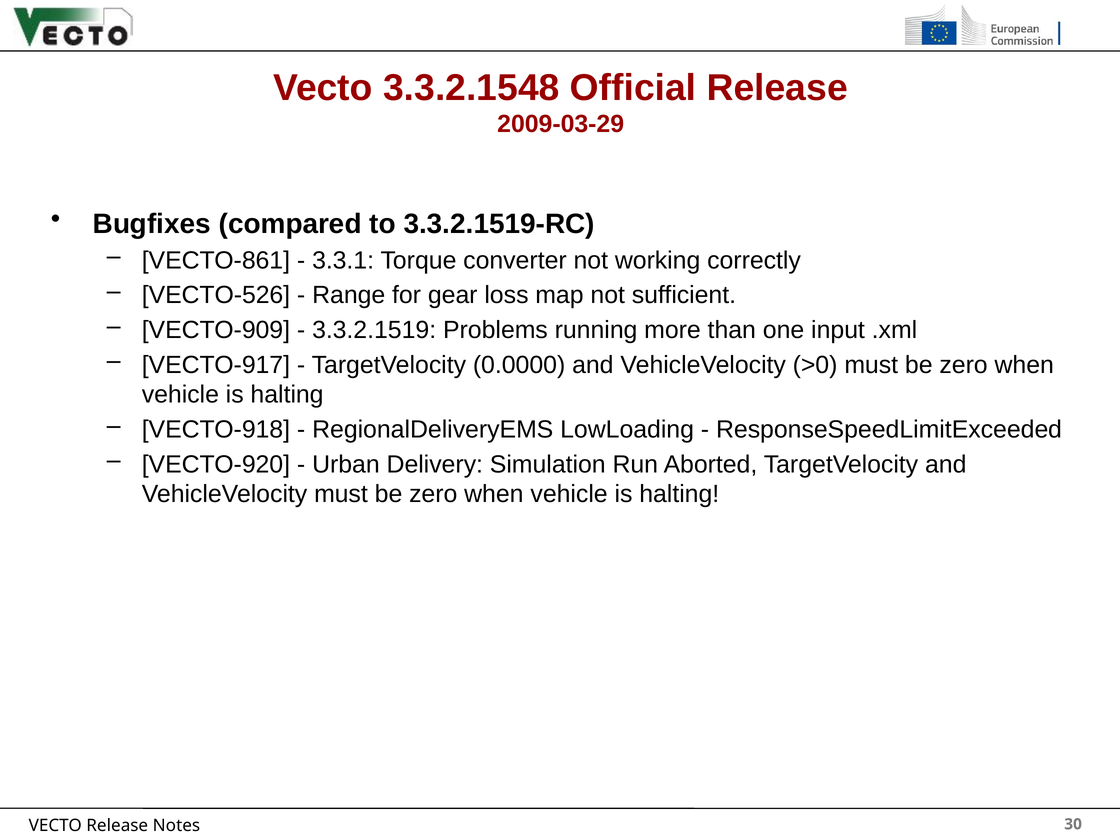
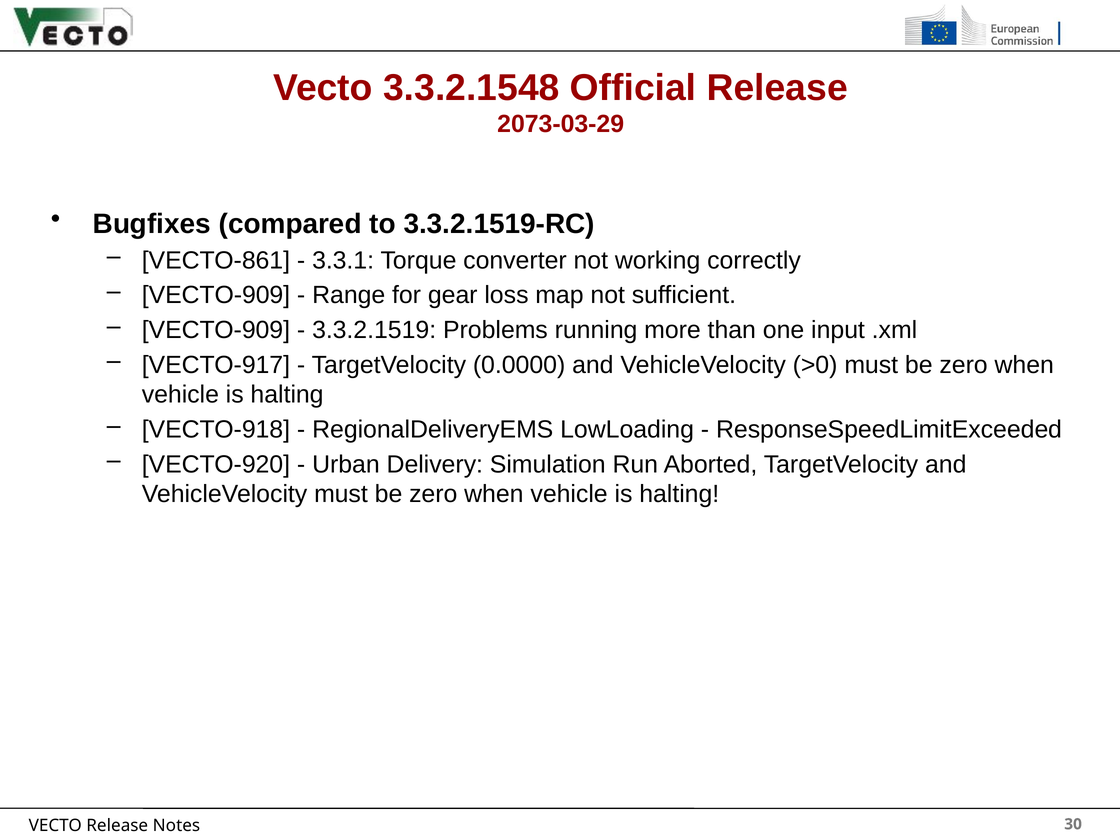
2009-03-29: 2009-03-29 -> 2073-03-29 (561, 124)
VECTO-526: VECTO-526 -> VECTO-909 (216, 295)
